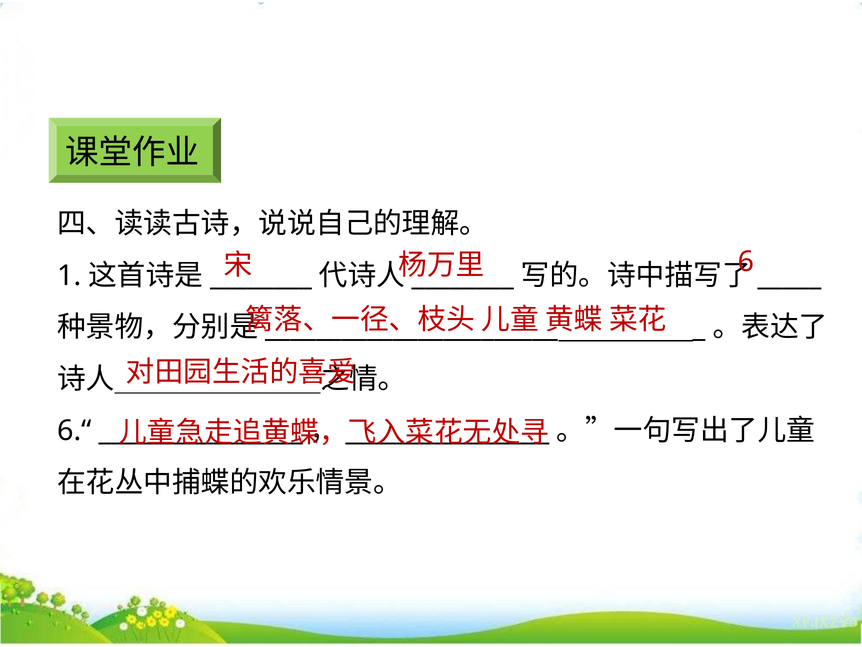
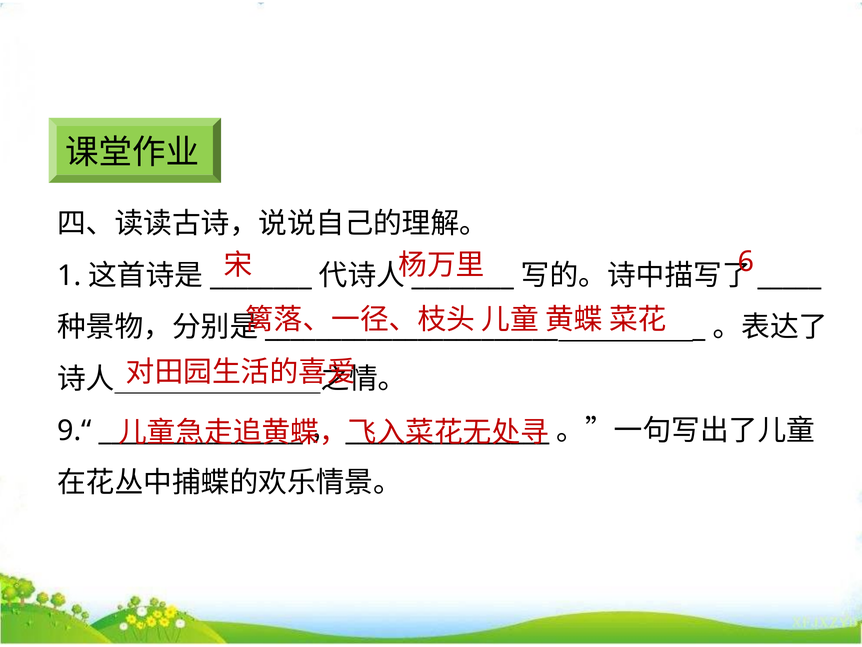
6.“: 6.“ -> 9.“ (74, 431)
